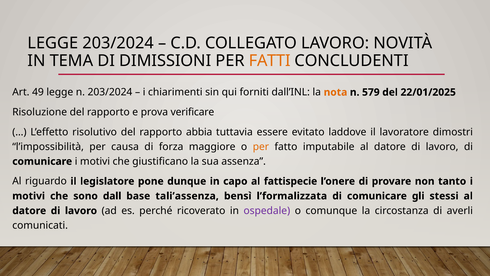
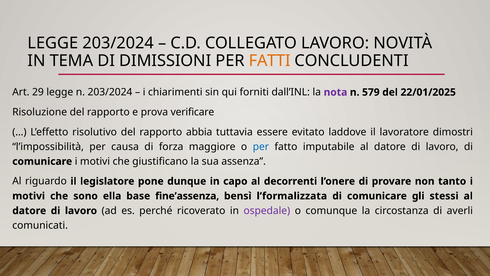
49: 49 -> 29 (38, 92)
nota colour: orange -> purple (335, 92)
per colour: orange -> blue (261, 147)
fattispecie: fattispecie -> decorrenti (291, 181)
dall: dall -> ella (112, 196)
tali’assenza: tali’assenza -> fine’assenza (187, 196)
